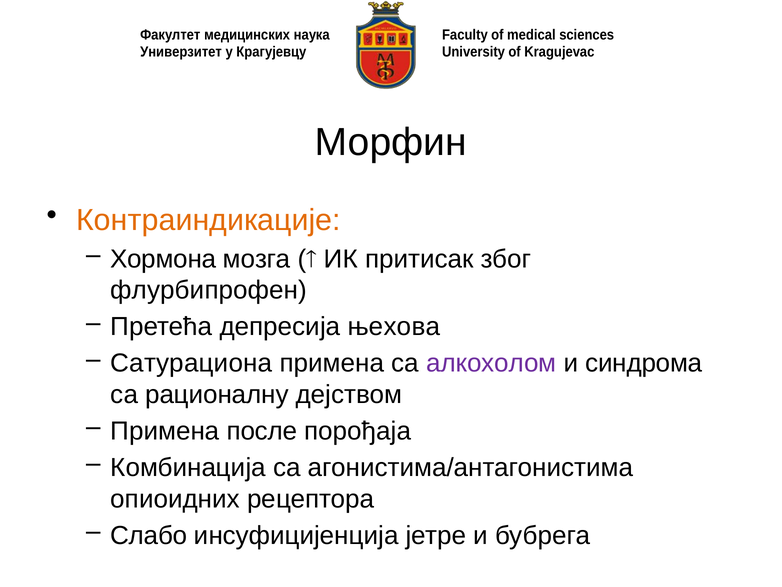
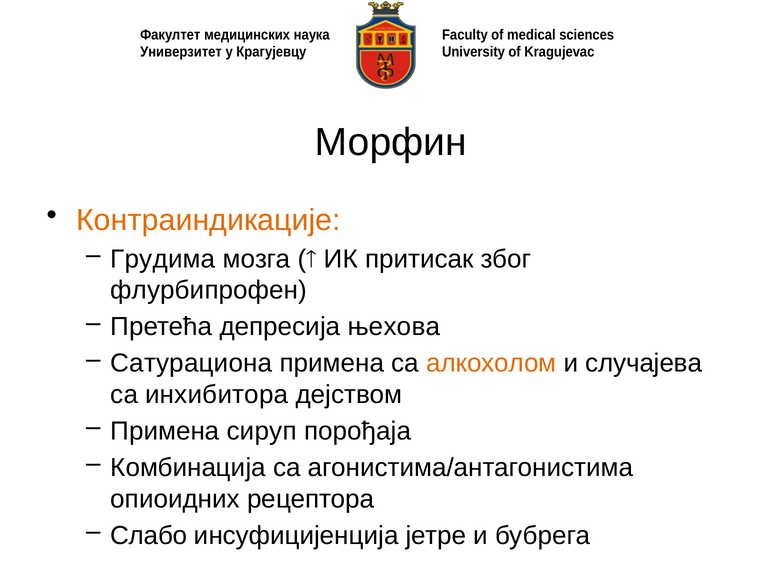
Хормона: Хормона -> Грудима (163, 259)
алкохолом colour: purple -> orange (491, 363)
синдрома: синдрома -> случајева (644, 363)
рационалну: рационалну -> инхибитора (217, 394)
после: после -> сируп (262, 431)
